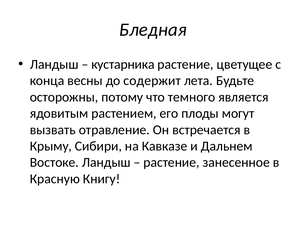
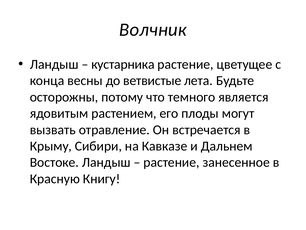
Бледная: Бледная -> Волчник (153, 30)
содержит: содержит -> ветвистые (152, 81)
